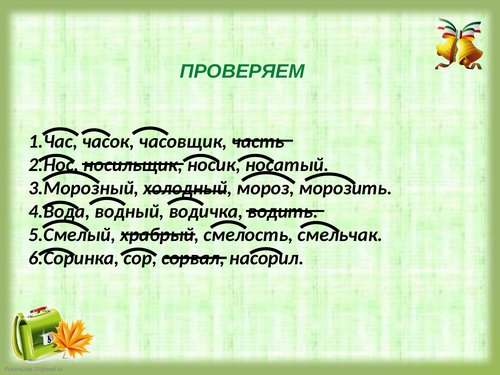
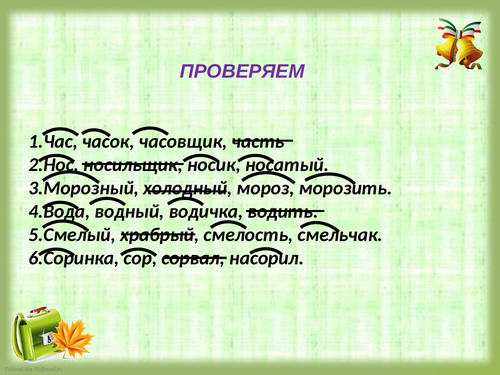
ПРОВЕРЯЕМ colour: green -> purple (242, 71)
